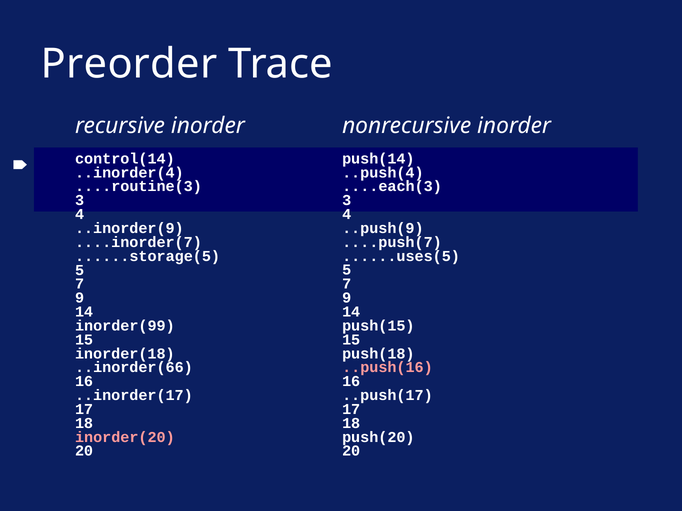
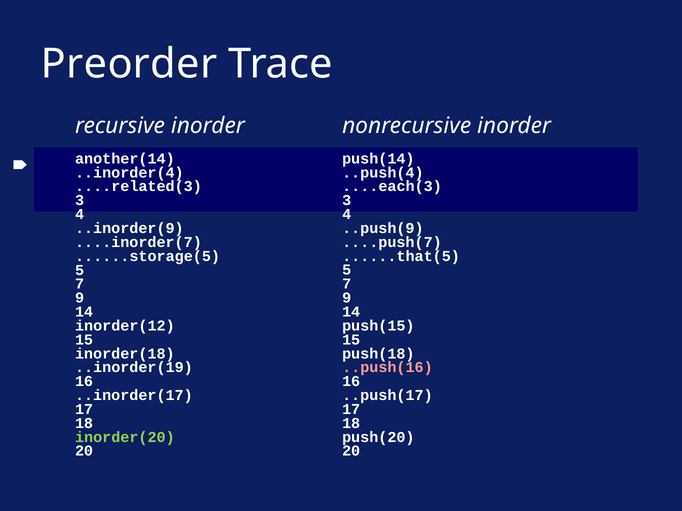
control(14: control(14 -> another(14 (125, 159)
....routine(3: ....routine(3 -> ....related(3 (138, 187)
......uses(5: ......uses(5 -> ......that(5 (401, 256)
inorder(99: inorder(99 -> inorder(12 (125, 326)
..inorder(66: ..inorder(66 -> ..inorder(19 (134, 368)
inorder(20 colour: pink -> light green (125, 437)
